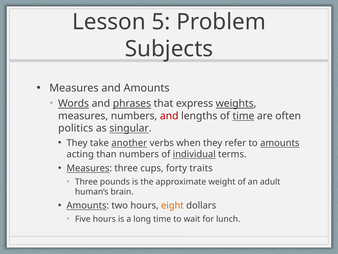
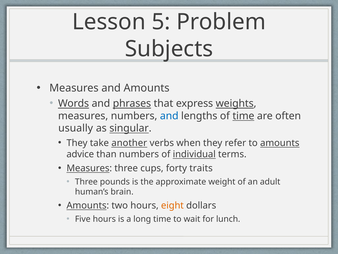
and colour: red -> blue (169, 116)
politics: politics -> usually (76, 128)
acting: acting -> advice (80, 154)
